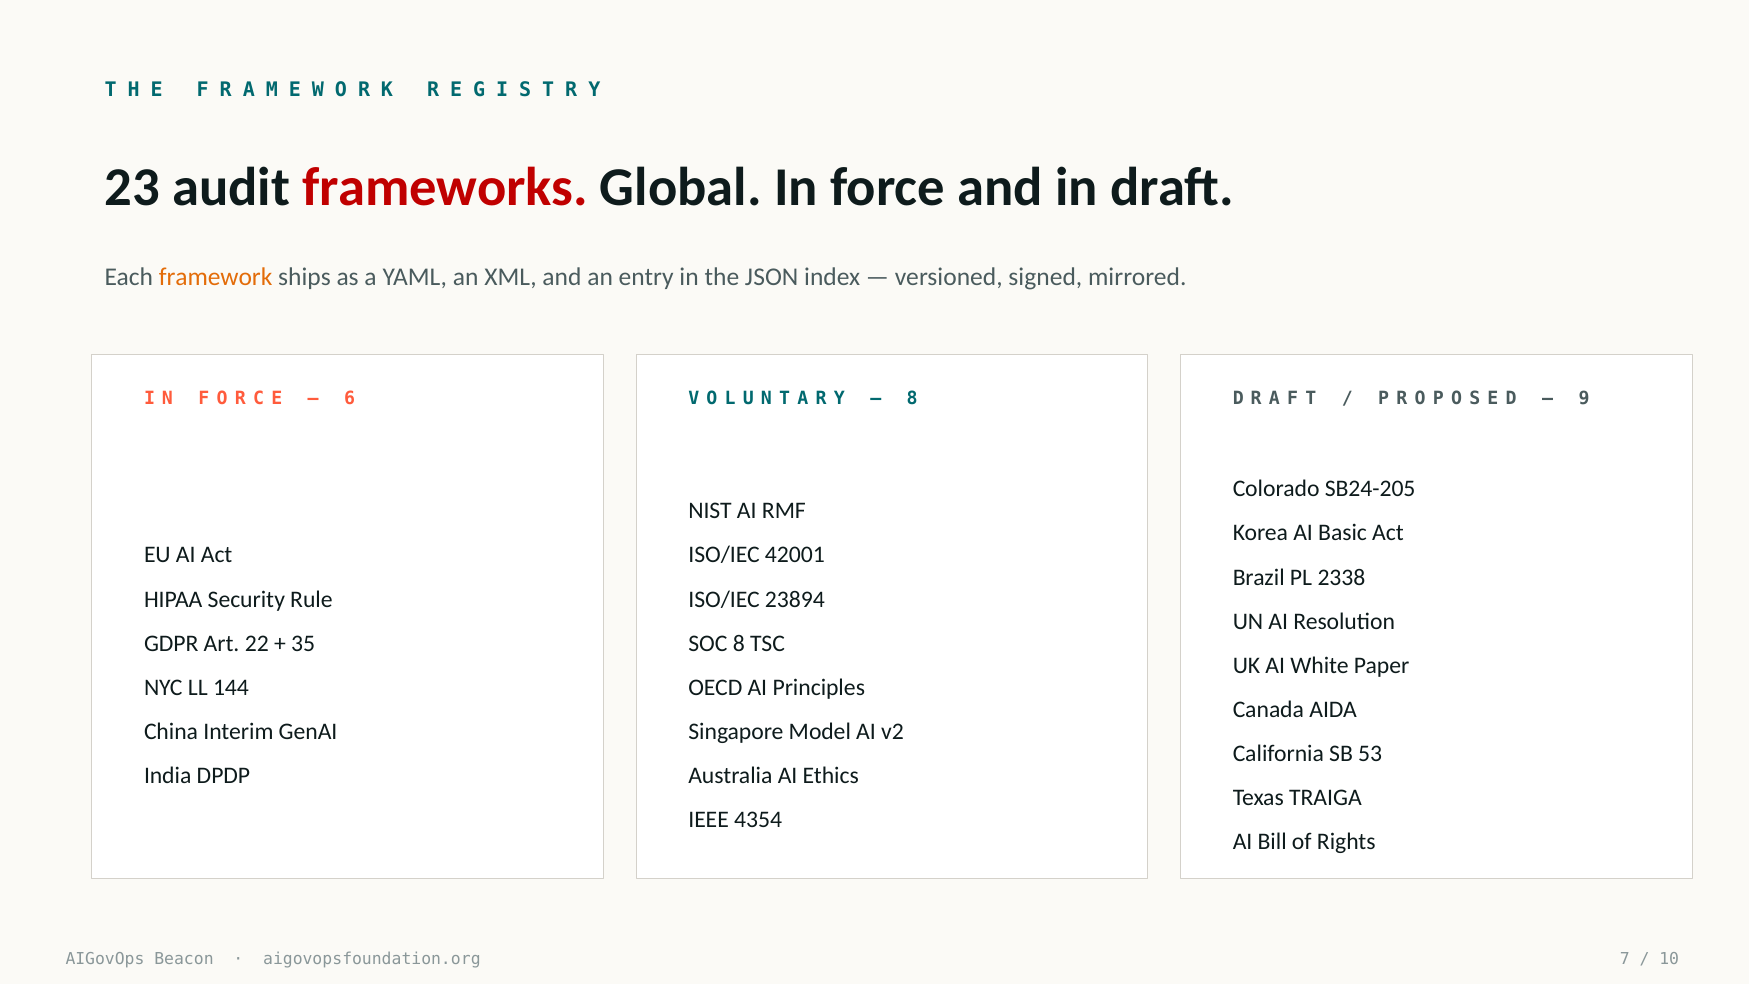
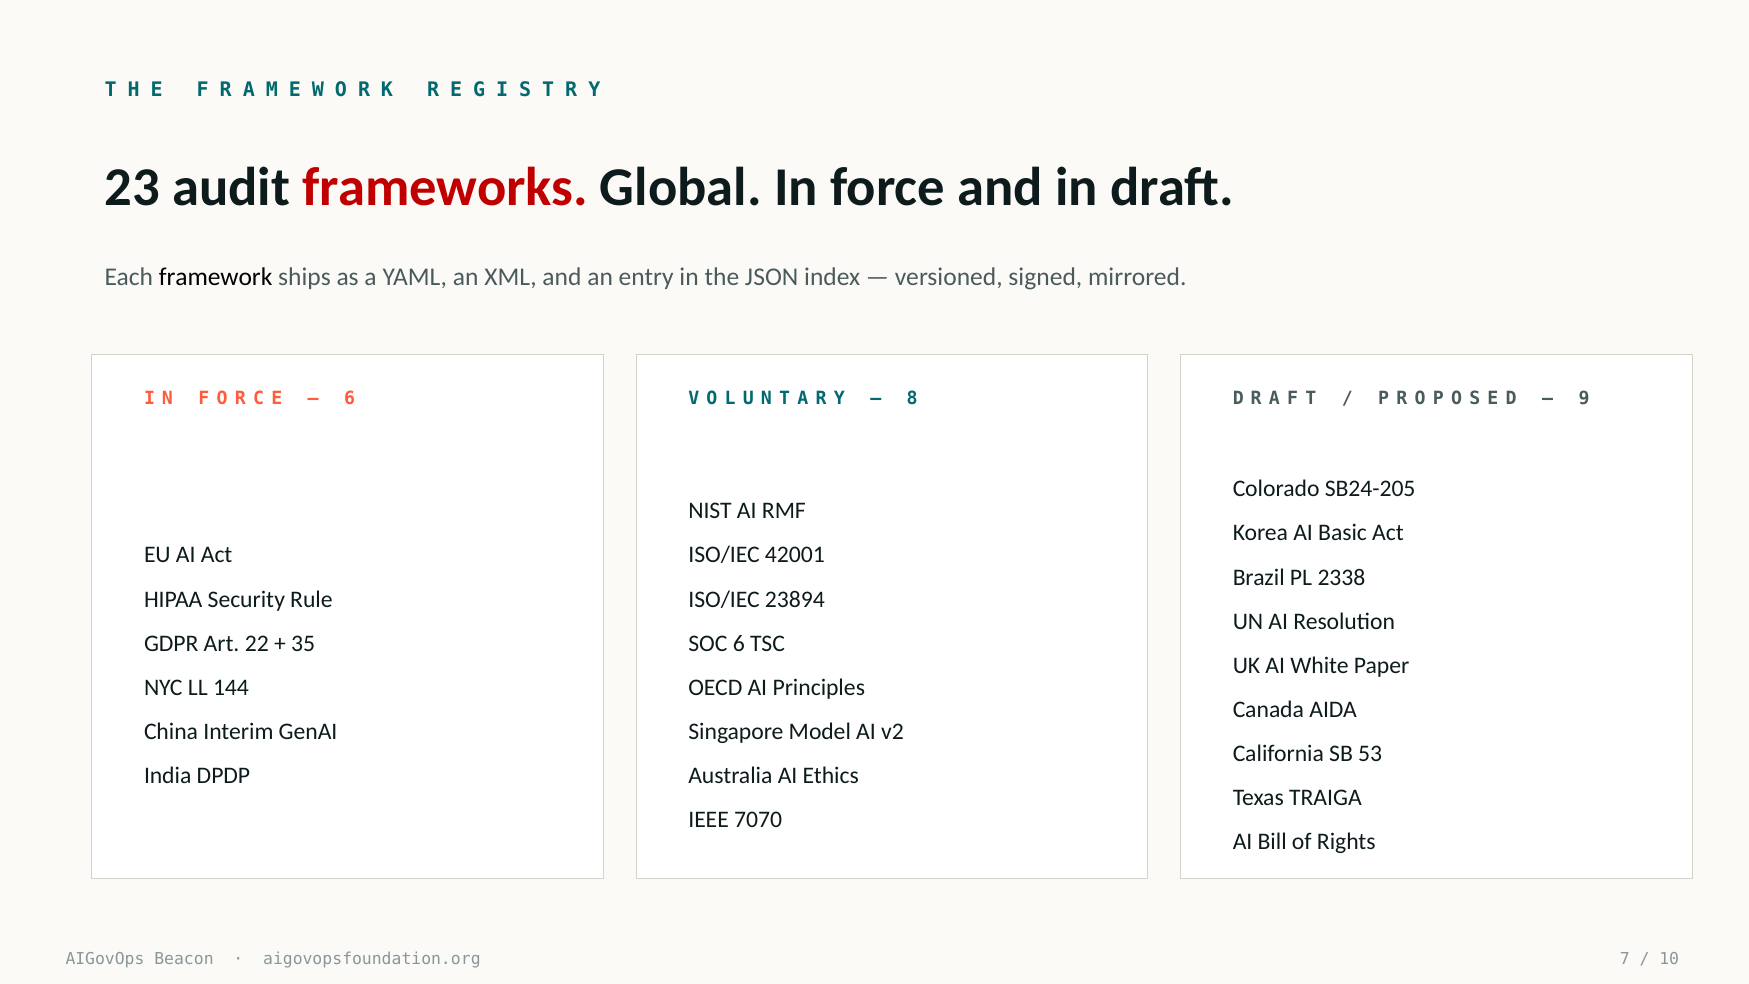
framework colour: orange -> black (216, 277)
SOC 8: 8 -> 6 (739, 643)
4354: 4354 -> 7070 (758, 820)
